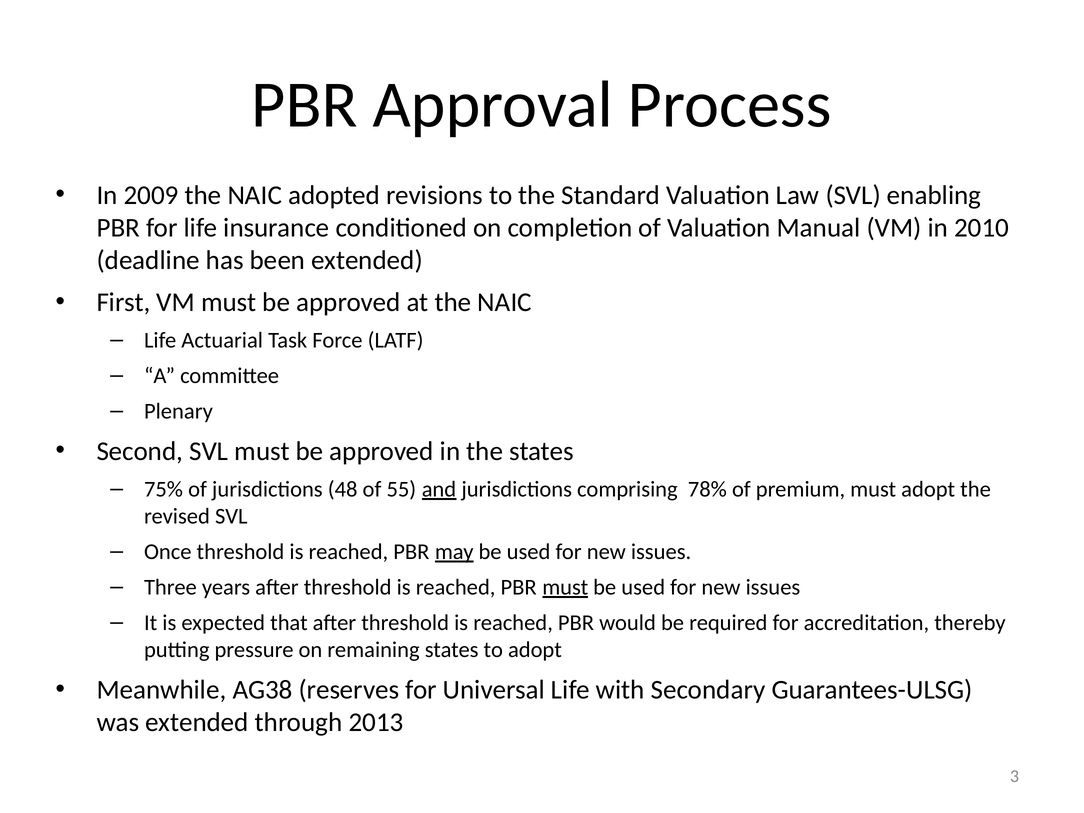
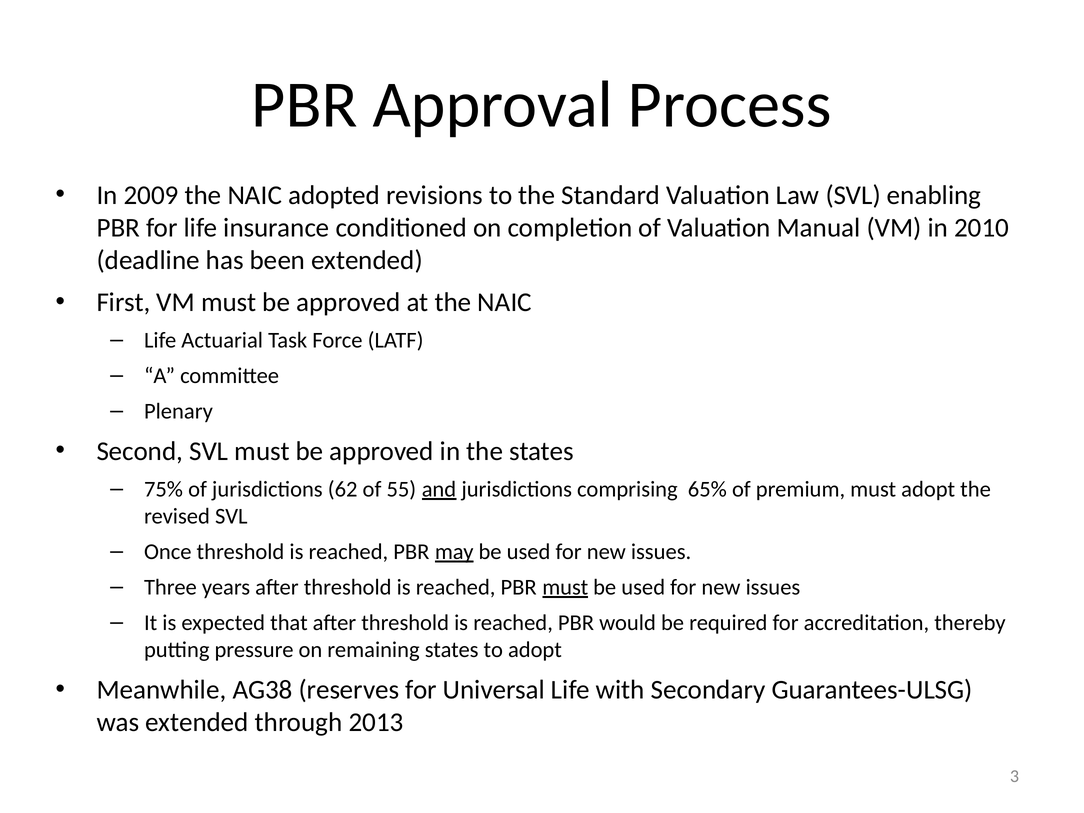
48: 48 -> 62 (343, 489)
78%: 78% -> 65% (707, 489)
